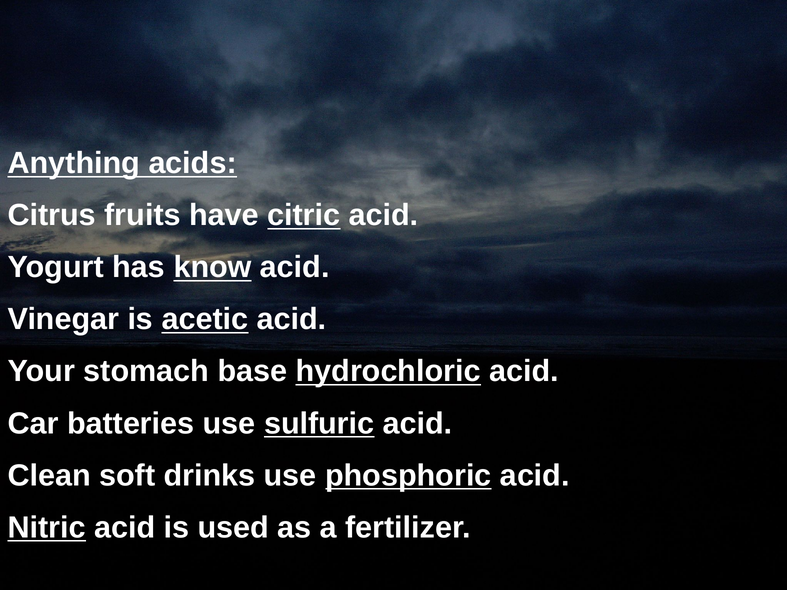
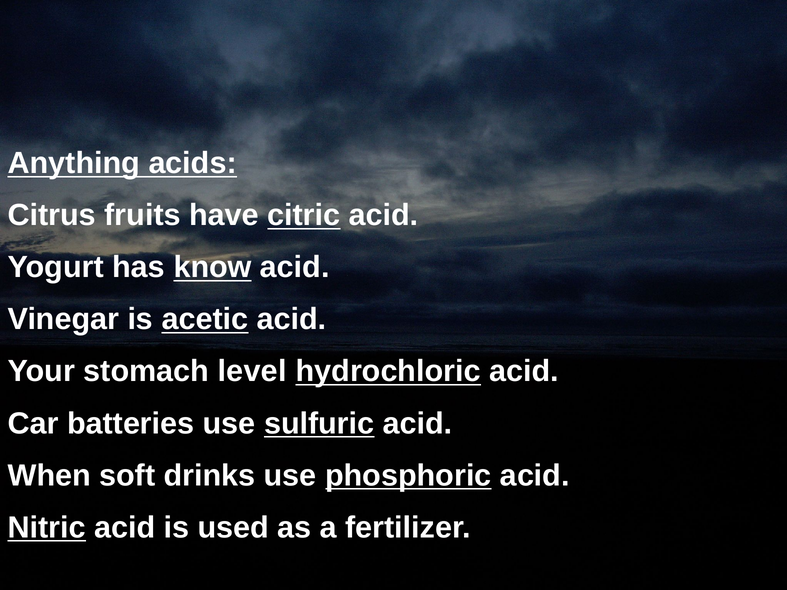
base: base -> level (252, 372)
Clean: Clean -> When (49, 476)
